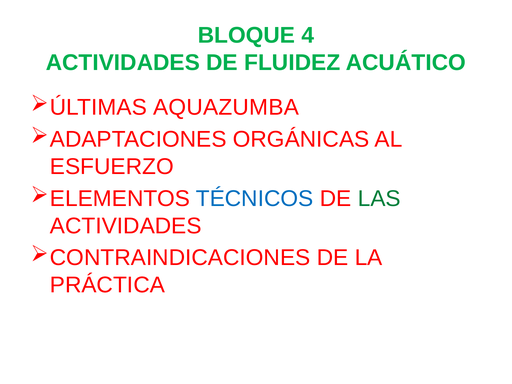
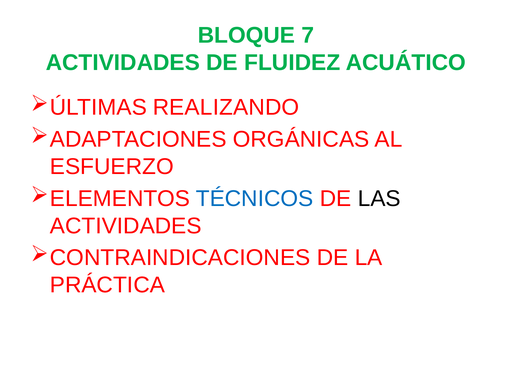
4: 4 -> 7 (308, 35)
AQUAZUMBA: AQUAZUMBA -> REALIZANDO (226, 107)
LAS colour: green -> black (379, 199)
